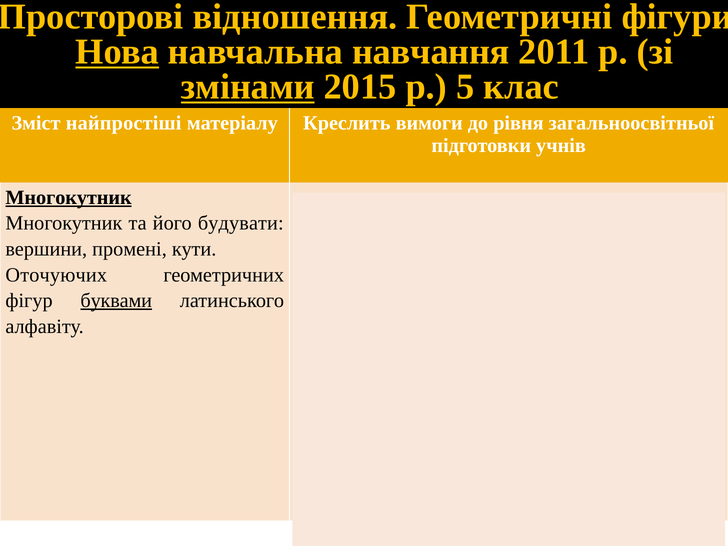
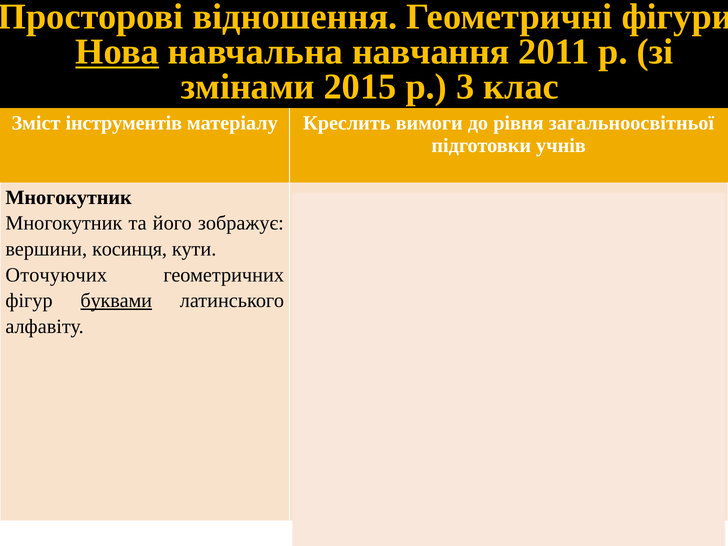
змінами underline: present -> none (248, 87)
5: 5 -> 3 (465, 87)
найпростіші: найпростіші -> інструментів (124, 123)
Многокутник underline: present -> none (69, 197)
будувати: будувати -> зображує (241, 223)
промені: промені -> косинця (130, 249)
